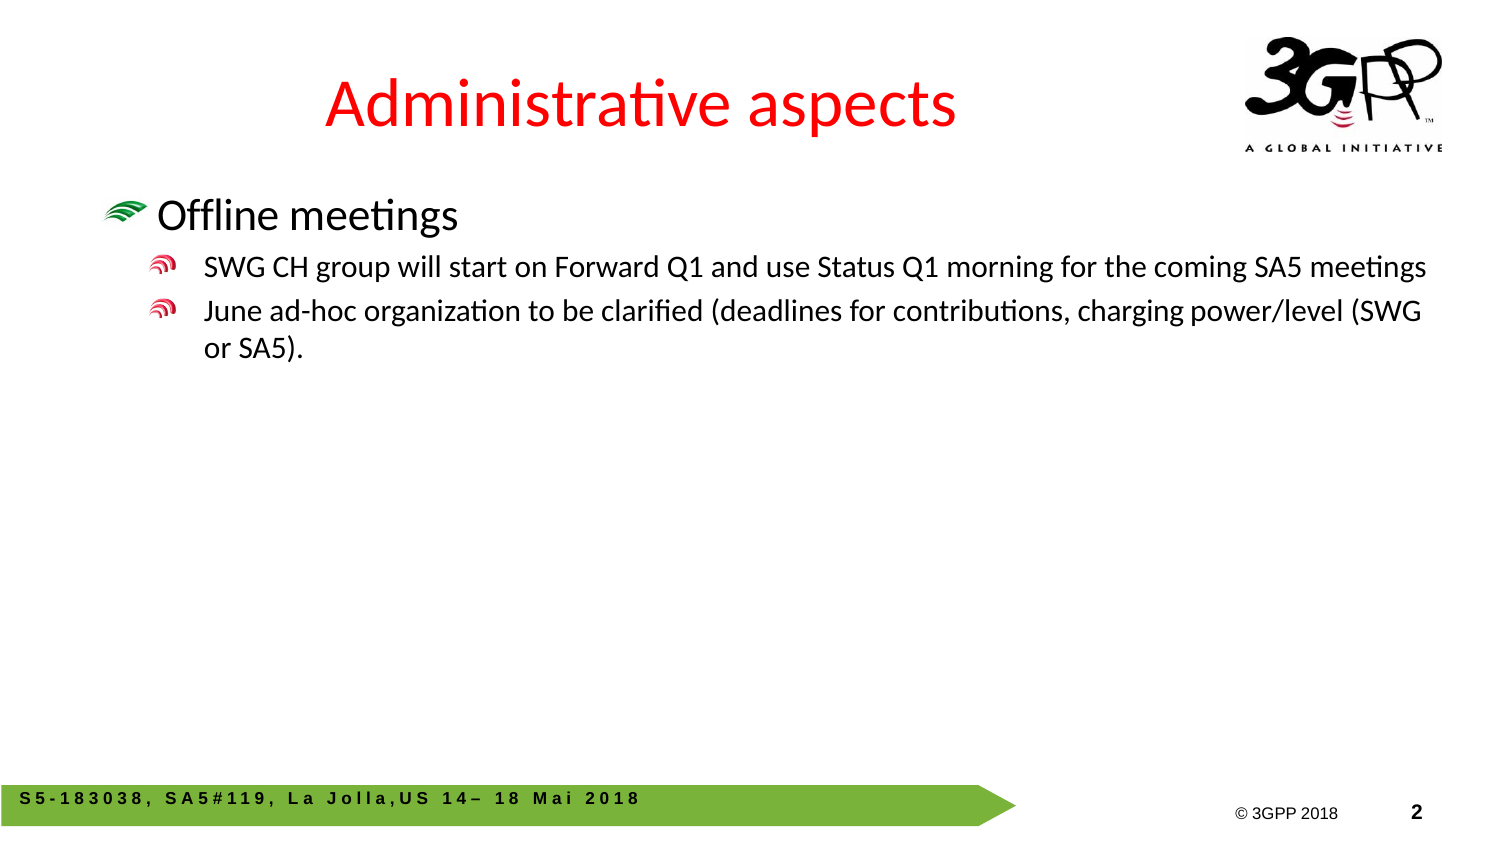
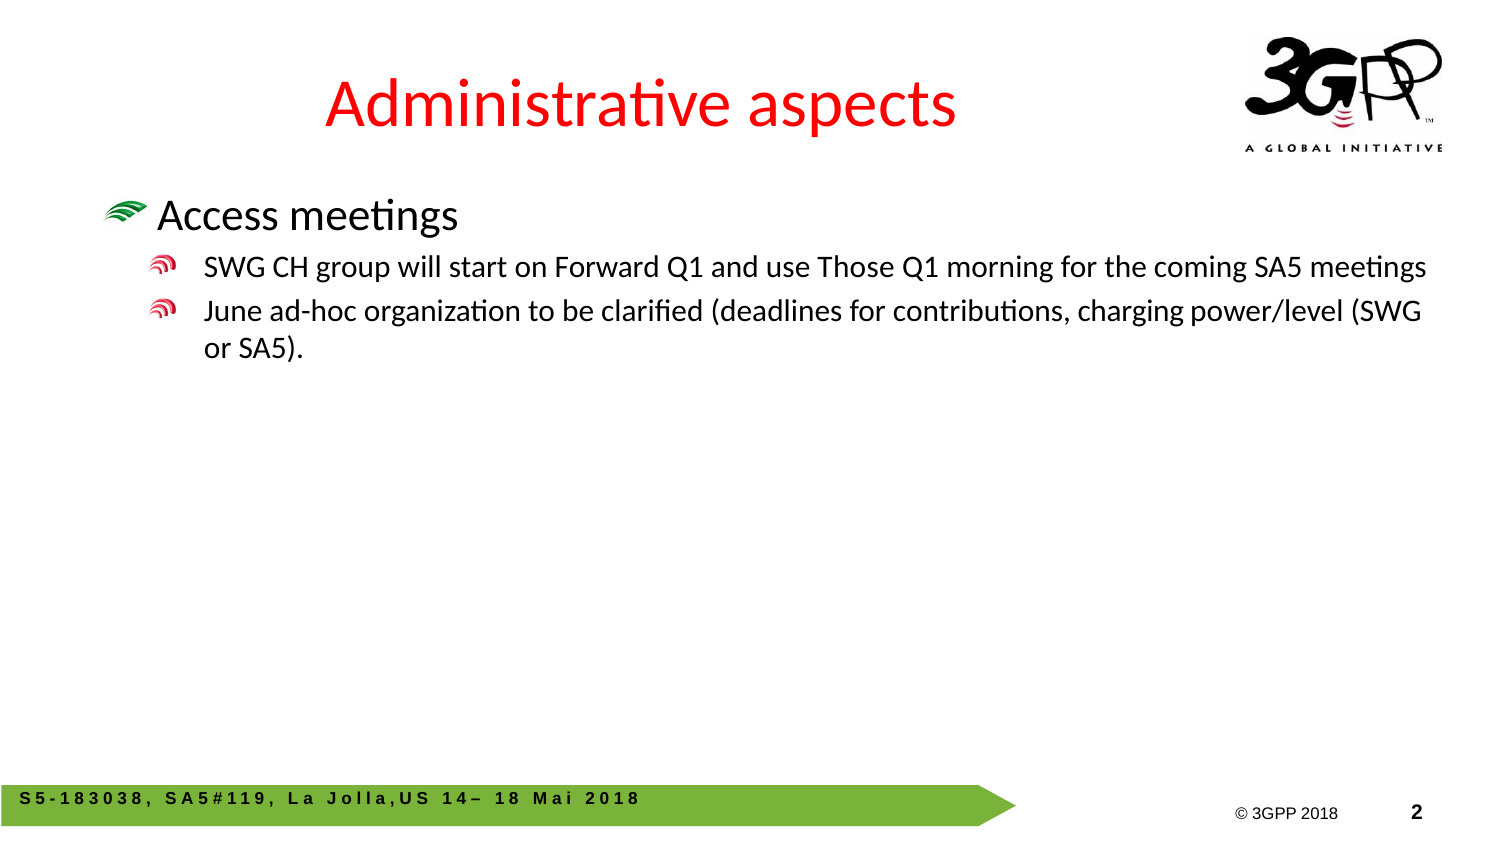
Offline: Offline -> Access (218, 215)
Status: Status -> Those (856, 267)
